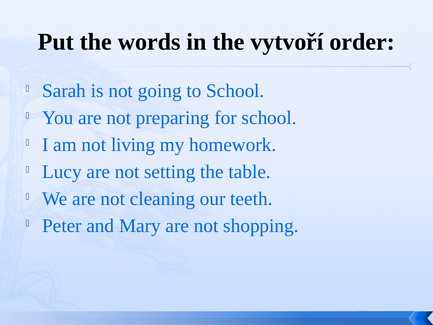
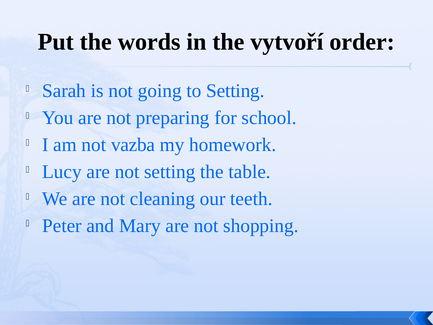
to School: School -> Setting (235, 91)
living: living -> vazba (133, 145)
